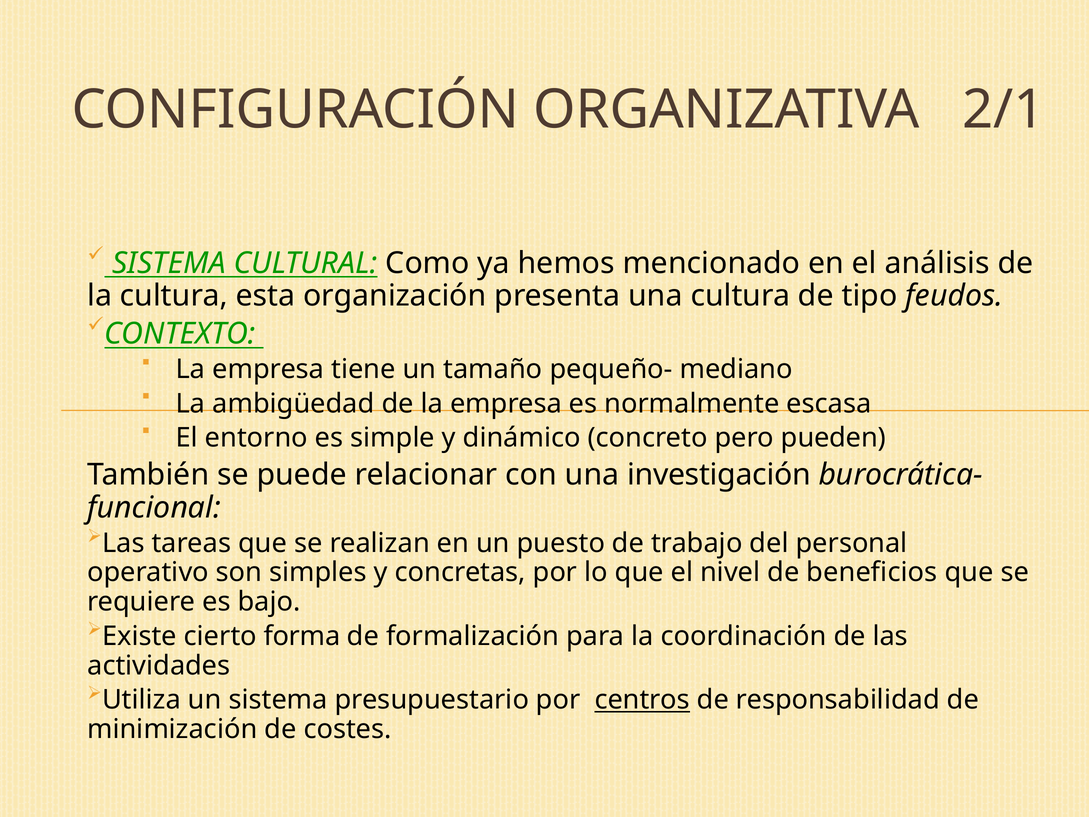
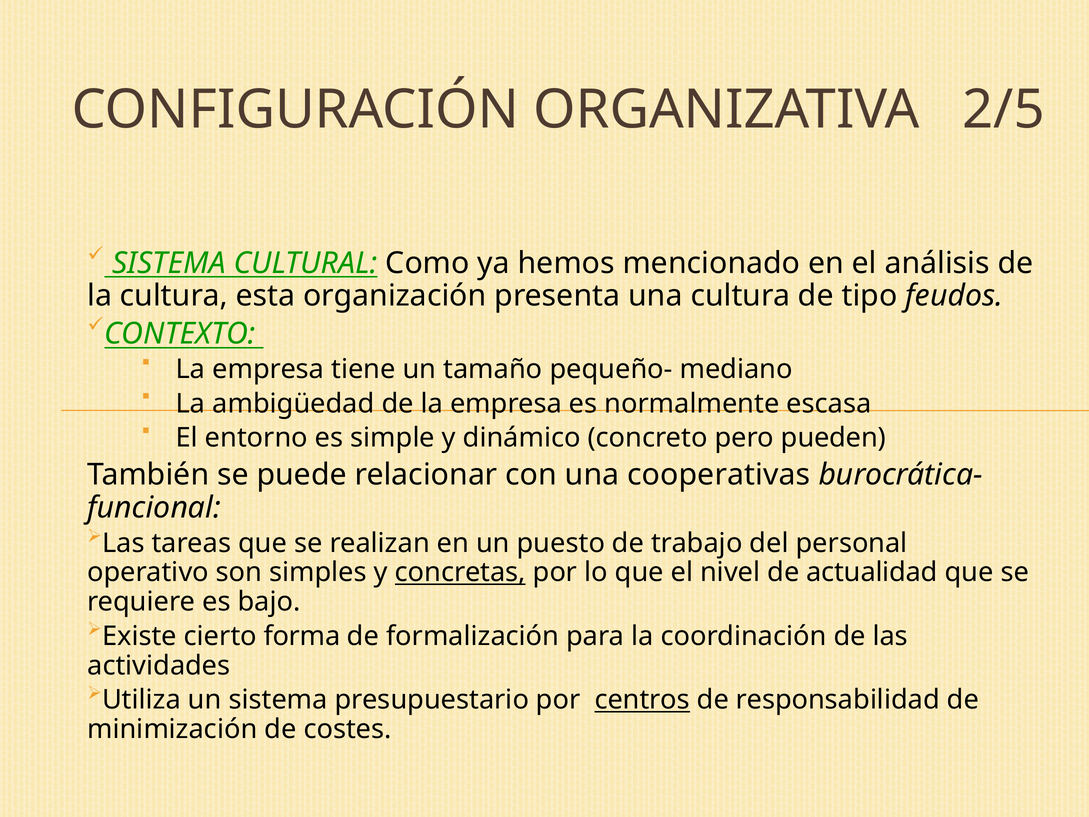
2/1: 2/1 -> 2/5 (1003, 110)
investigación: investigación -> cooperativas (719, 475)
concretas underline: none -> present (460, 572)
beneficios: beneficios -> actualidad (872, 572)
